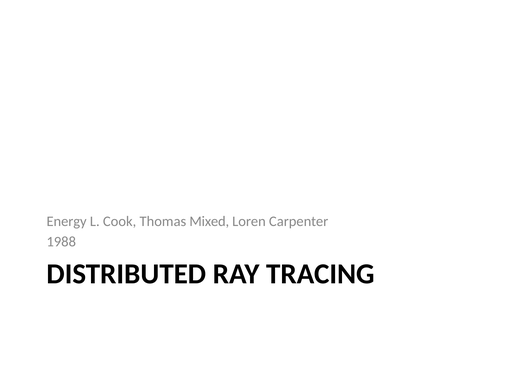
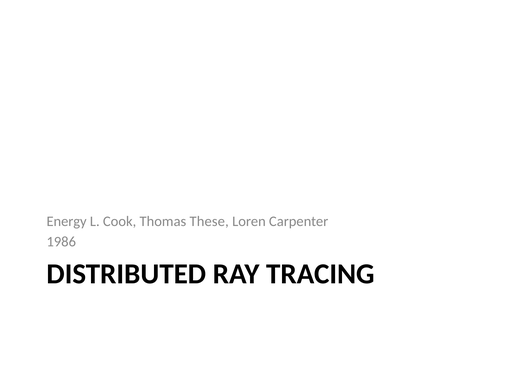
Mixed: Mixed -> These (209, 221)
1988: 1988 -> 1986 (61, 242)
